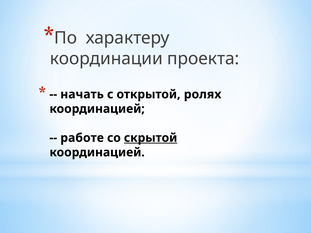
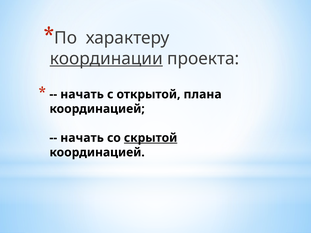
координации underline: none -> present (106, 59)
ролях: ролях -> плана (203, 94)
работе: работе -> начать (82, 138)
